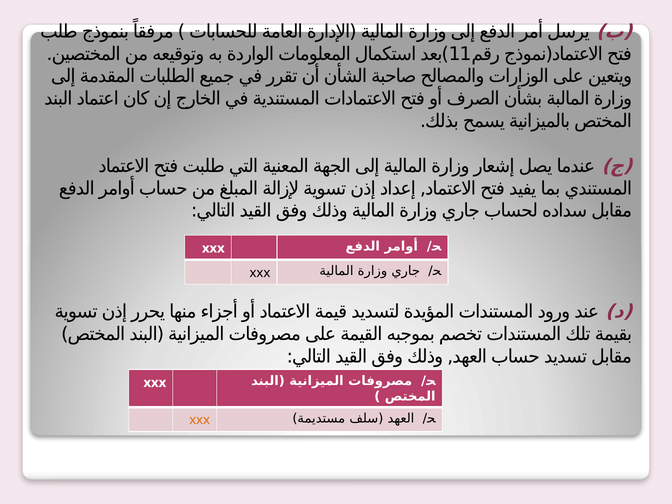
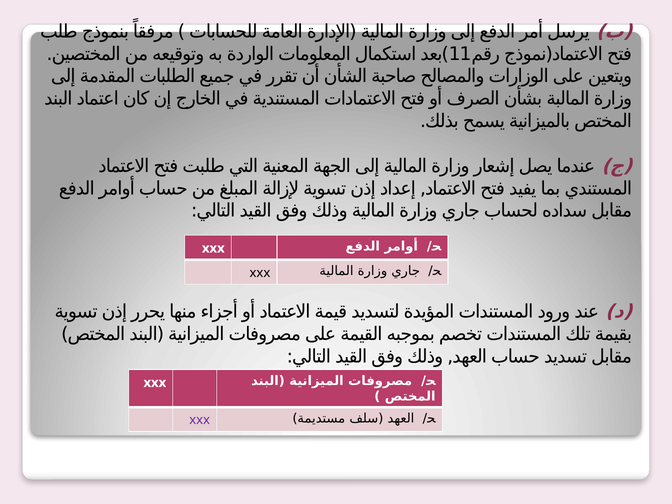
xxx colour: orange -> purple (200, 420)
